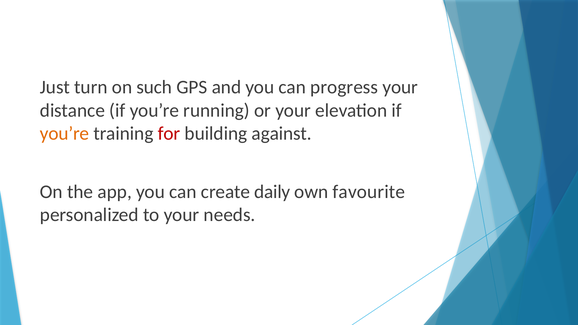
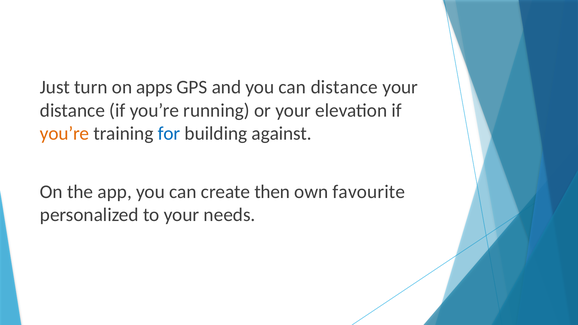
such: such -> apps (154, 87)
can progress: progress -> distance (344, 87)
for colour: red -> blue (169, 134)
daily: daily -> then (272, 192)
